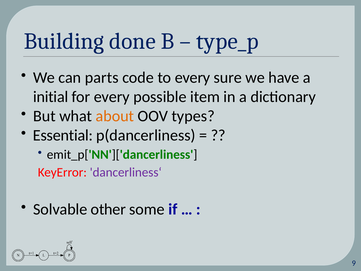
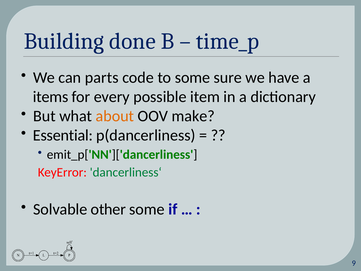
type_p: type_p -> time_p (228, 41)
to every: every -> some (192, 78)
initial: initial -> items (51, 97)
types: types -> make (193, 116)
dancerliness‘ colour: purple -> green (126, 172)
